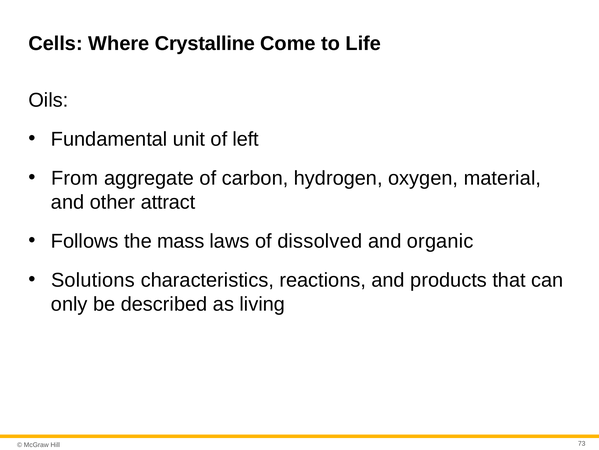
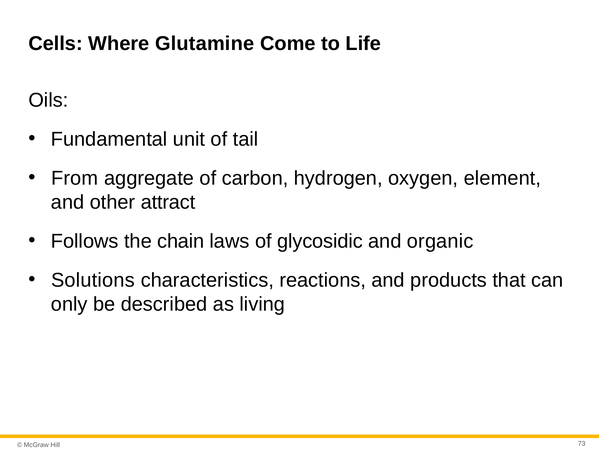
Crystalline: Crystalline -> Glutamine (205, 44)
left: left -> tail (246, 139)
material: material -> element (502, 178)
mass: mass -> chain (181, 241)
dissolved: dissolved -> glycosidic (320, 241)
